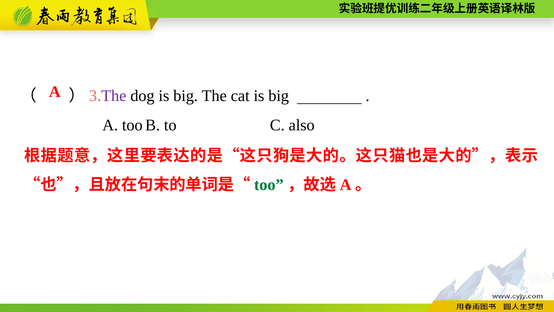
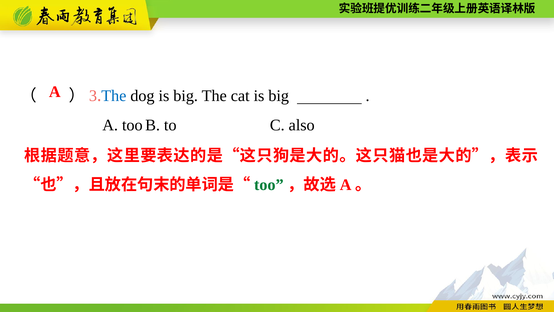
The colour: purple -> blue (114, 96)
